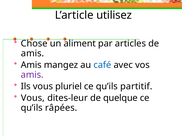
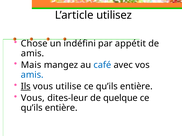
aliment: aliment -> indéfini (80, 44)
articles: articles -> appétit (130, 44)
Amis: Amis -> Mais (31, 65)
amis colour: purple -> blue (32, 75)
Ils underline: none -> present (26, 87)
pluriel: pluriel -> utilise (68, 87)
partitif: partitif -> entière (136, 87)
râpées: râpées -> entière (61, 108)
